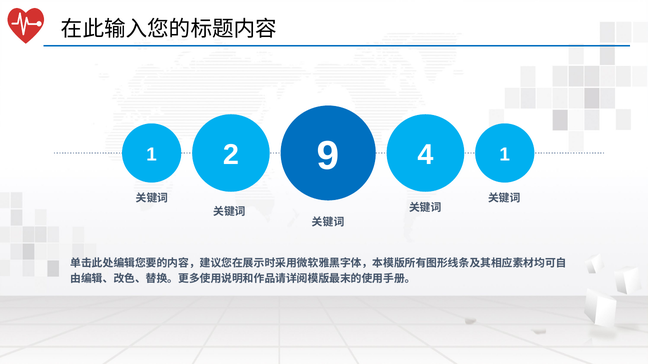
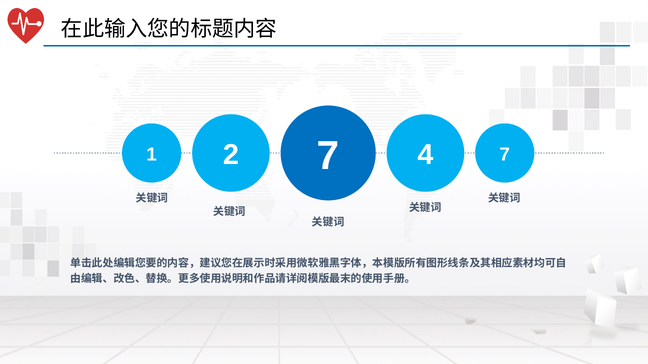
2 9: 9 -> 7 (328, 156)
4 1: 1 -> 7 (505, 155)
